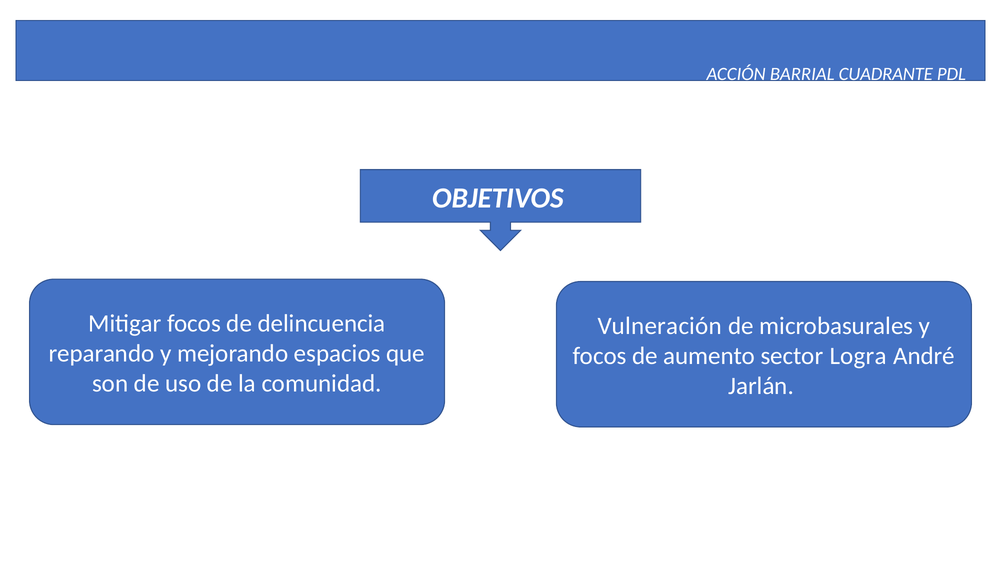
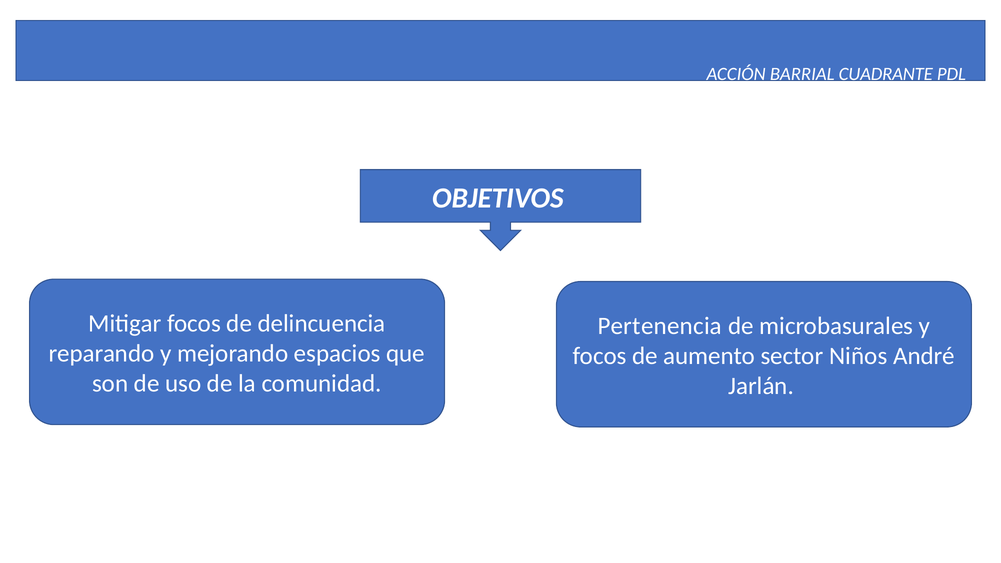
Vulneración: Vulneración -> Pertenencia (660, 326)
Logra: Logra -> Niños (858, 356)
